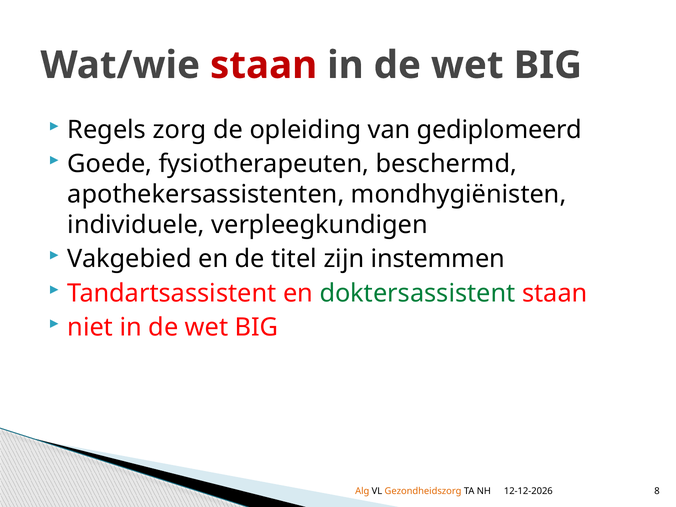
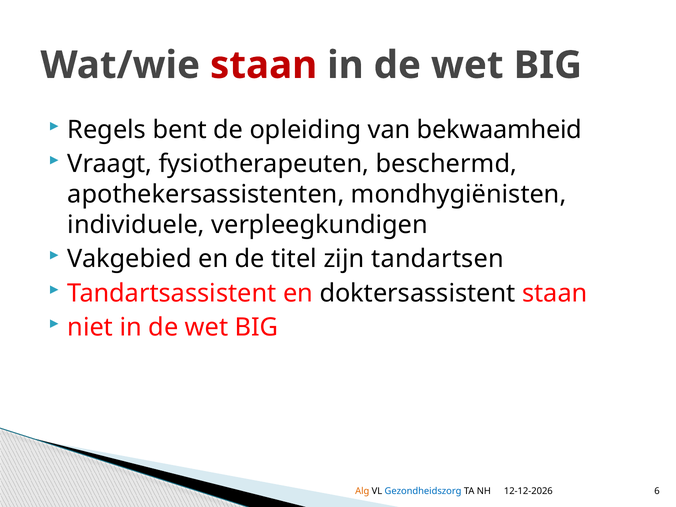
zorg: zorg -> bent (180, 130)
gediplomeerd: gediplomeerd -> bekwaamheid (499, 130)
Goede: Goede -> Vraagt (110, 164)
instemmen: instemmen -> tandartsen (438, 259)
doktersassistent colour: green -> black (418, 293)
Gezondheidszorg colour: orange -> blue (423, 491)
8: 8 -> 6 (657, 491)
